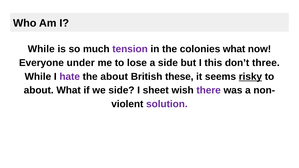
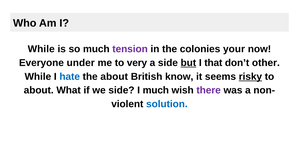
colonies what: what -> your (234, 49)
lose: lose -> very (137, 63)
but underline: none -> present (188, 63)
this: this -> that (213, 63)
three: three -> other (266, 63)
hate colour: purple -> blue (70, 77)
these: these -> know (179, 77)
I sheet: sheet -> much (156, 90)
solution colour: purple -> blue (167, 104)
